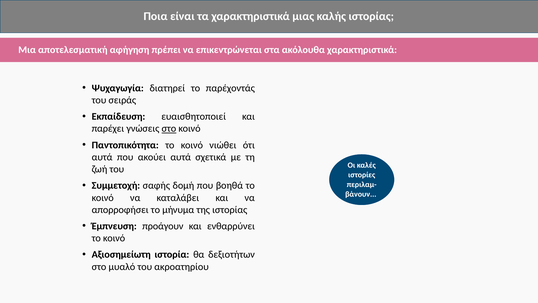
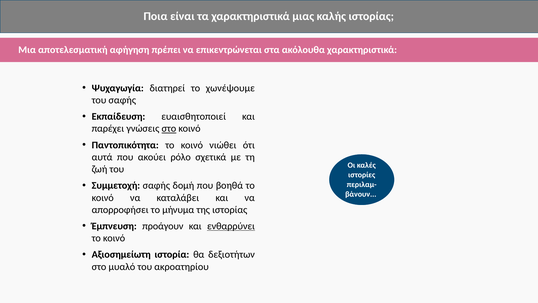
παρέχοντάς: παρέχοντάς -> χωνέψουμε (230, 88)
του σειράς: σειράς -> σαφής (122, 100)
ακούει αυτά: αυτά -> ρόλο (181, 157)
ενθαρρύνει underline: none -> present (231, 226)
